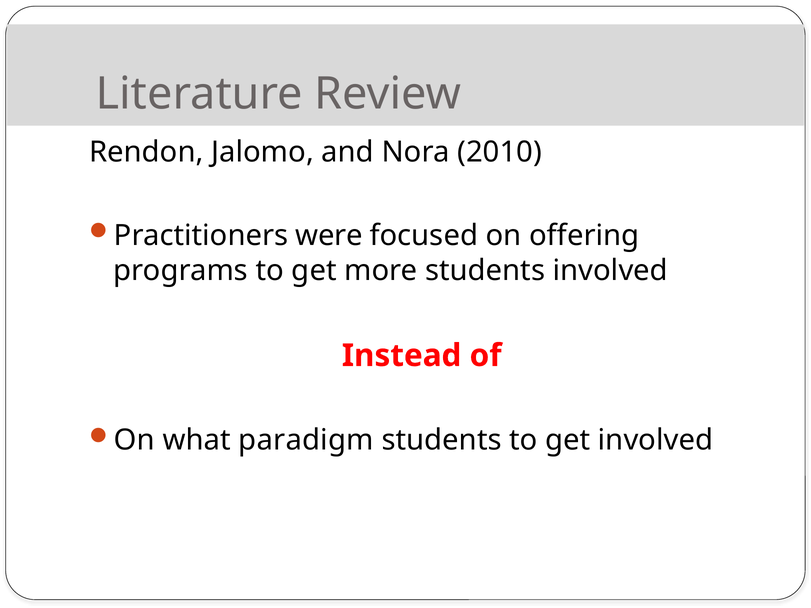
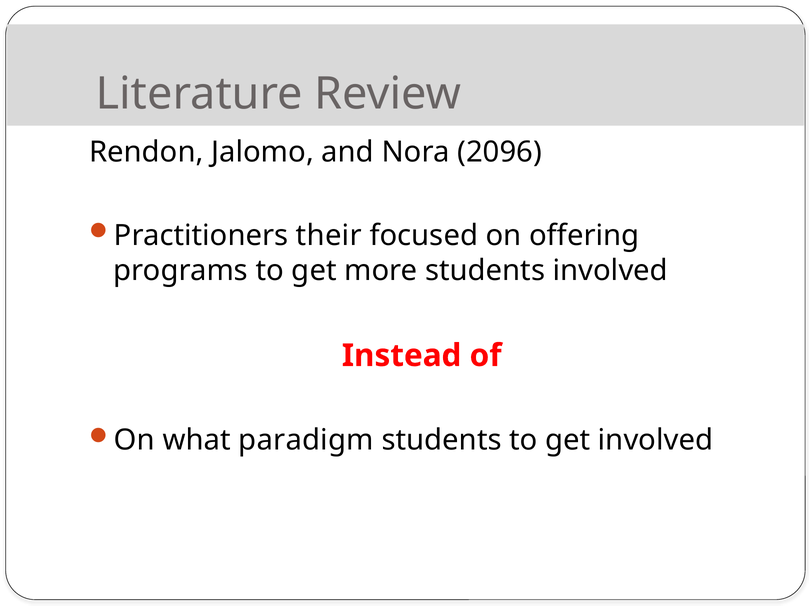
2010: 2010 -> 2096 (500, 152)
were: were -> their (329, 236)
